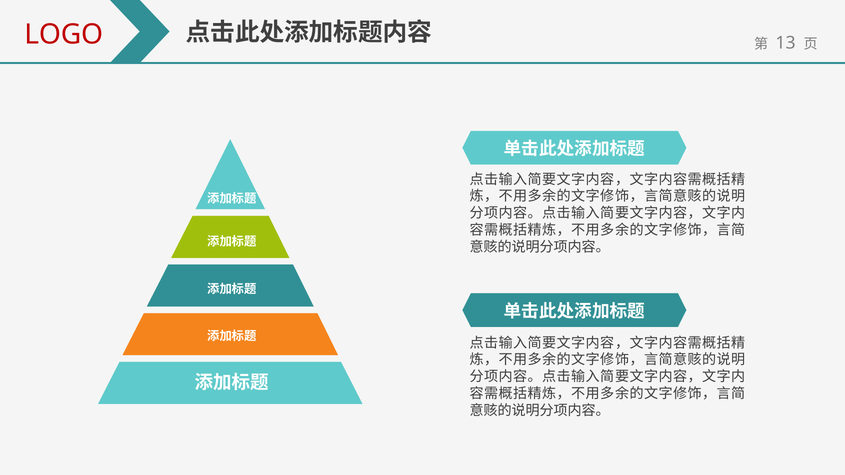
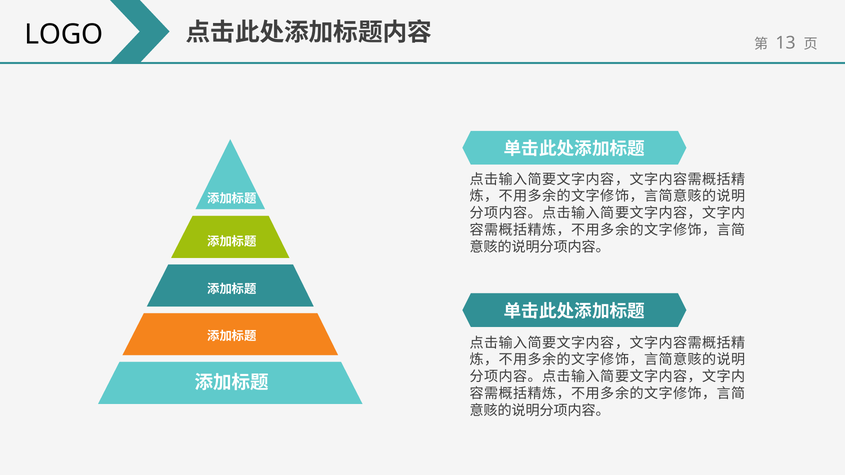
LOGO colour: red -> black (64, 35)
